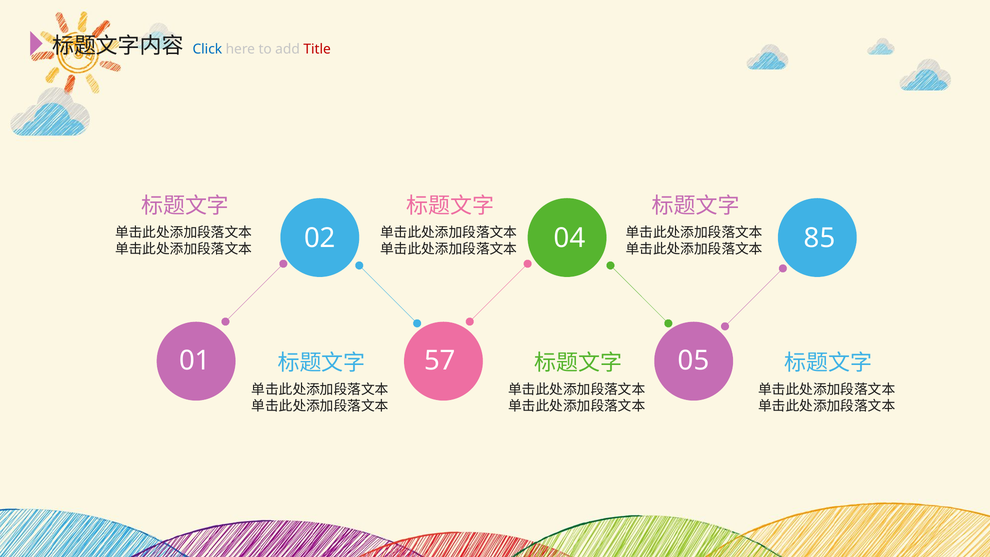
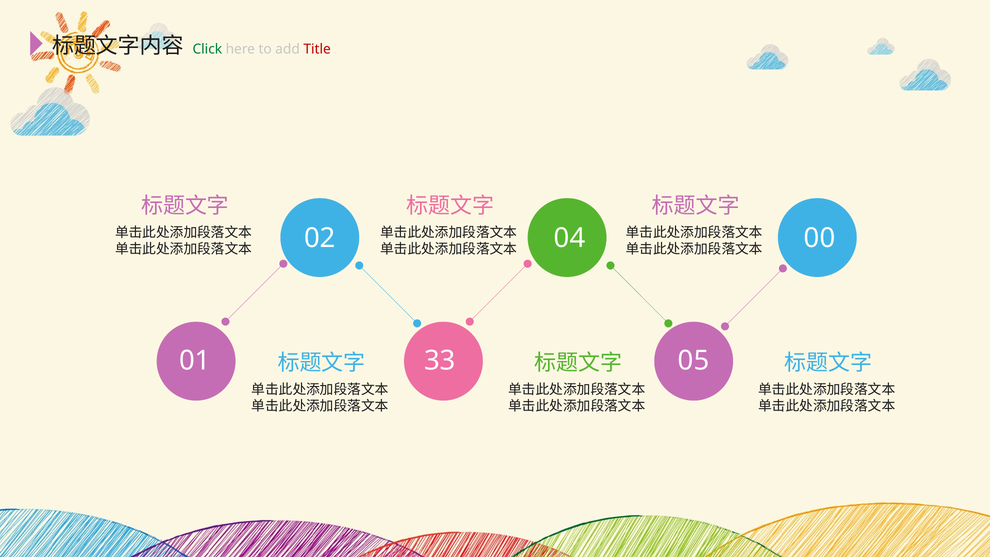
Click colour: blue -> green (207, 49)
85: 85 -> 00 (820, 238)
57: 57 -> 33 (440, 361)
